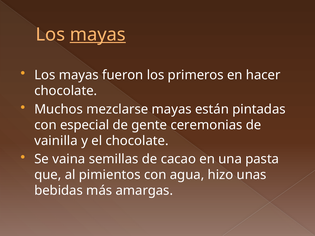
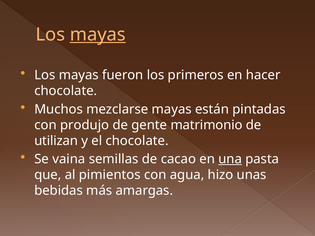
especial: especial -> produjo (85, 125)
ceremonias: ceremonias -> matrimonio (207, 125)
vainilla: vainilla -> utilizan (56, 141)
una underline: none -> present (230, 159)
